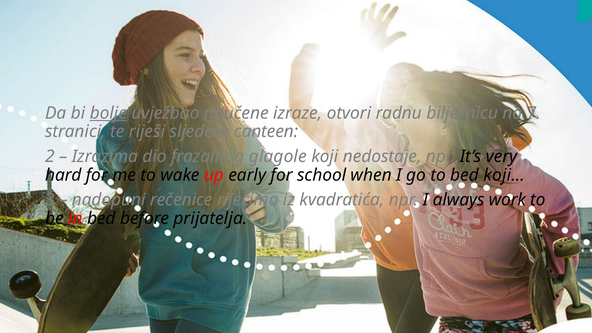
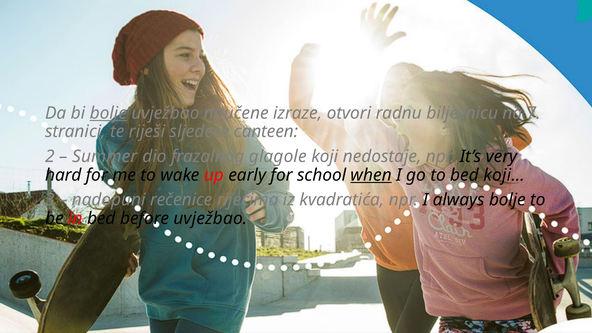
Izrazima: Izrazima -> Summer (105, 156)
when underline: none -> present (371, 175)
always work: work -> bolje (507, 200)
before prijatelja: prijatelja -> uvježbao (210, 218)
